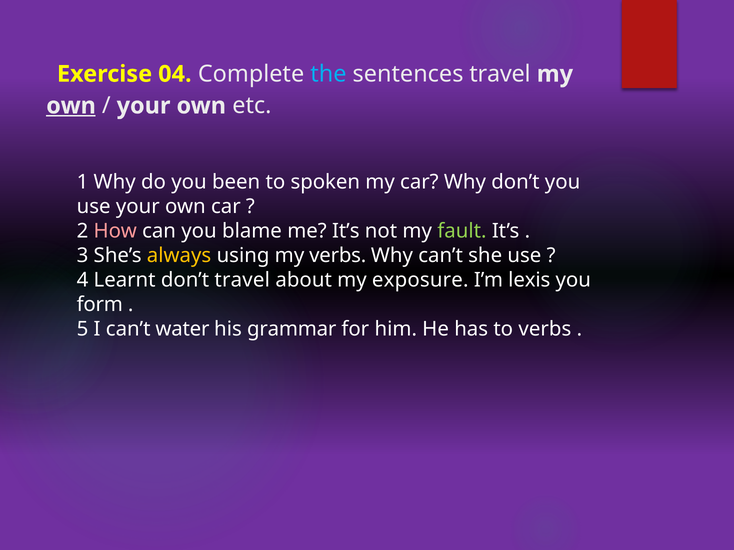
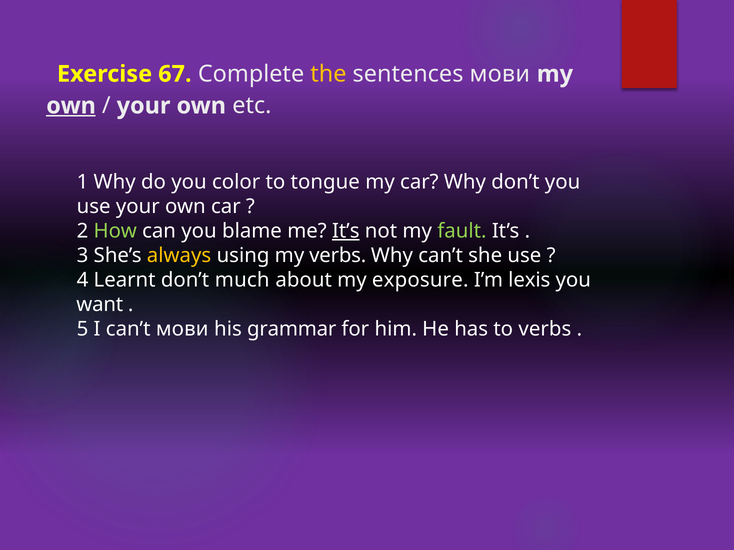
04: 04 -> 67 (175, 74)
the colour: light blue -> yellow (328, 74)
sentences travel: travel -> мови (500, 74)
been: been -> color (236, 182)
spoken: spoken -> tongue (325, 182)
How colour: pink -> light green (115, 231)
It’s underline: none -> present (346, 231)
don’t travel: travel -> much (242, 280)
form: form -> want (100, 305)
can’t water: water -> мови (182, 329)
